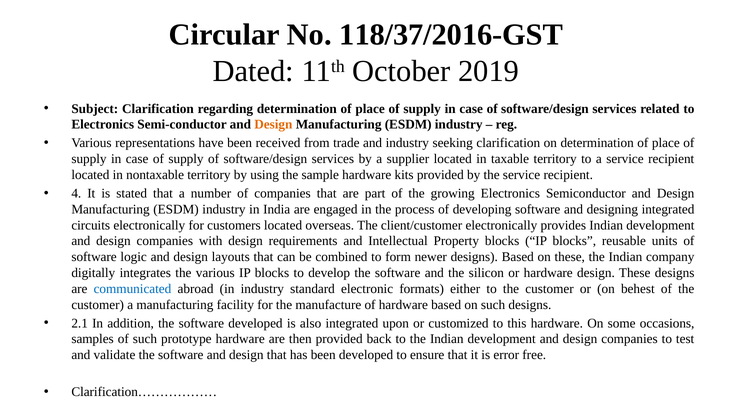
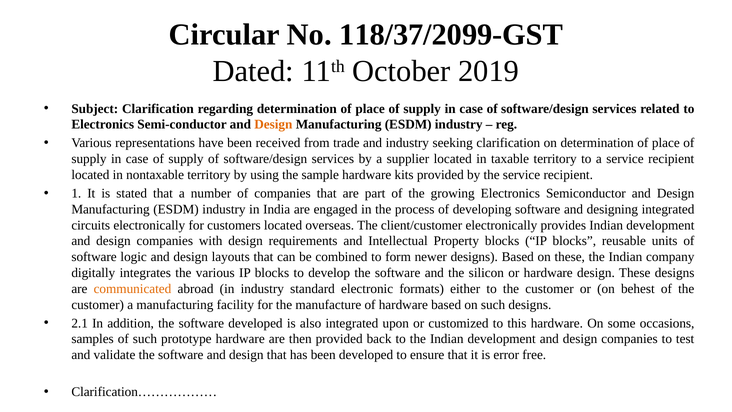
118/37/2016-GST: 118/37/2016-GST -> 118/37/2099-GST (451, 35)
4: 4 -> 1 (76, 193)
communicated colour: blue -> orange (132, 289)
